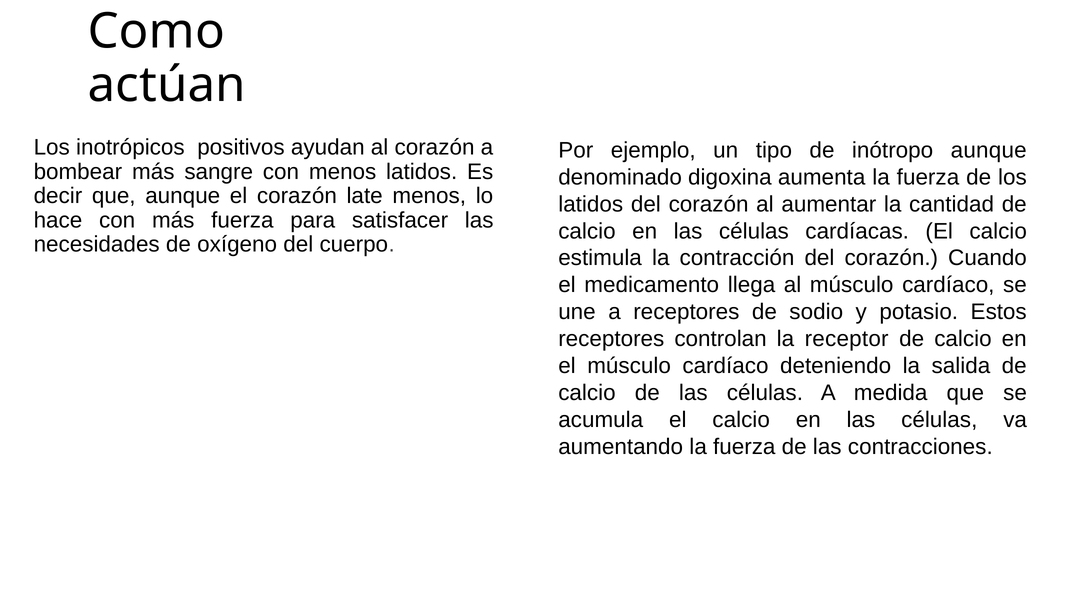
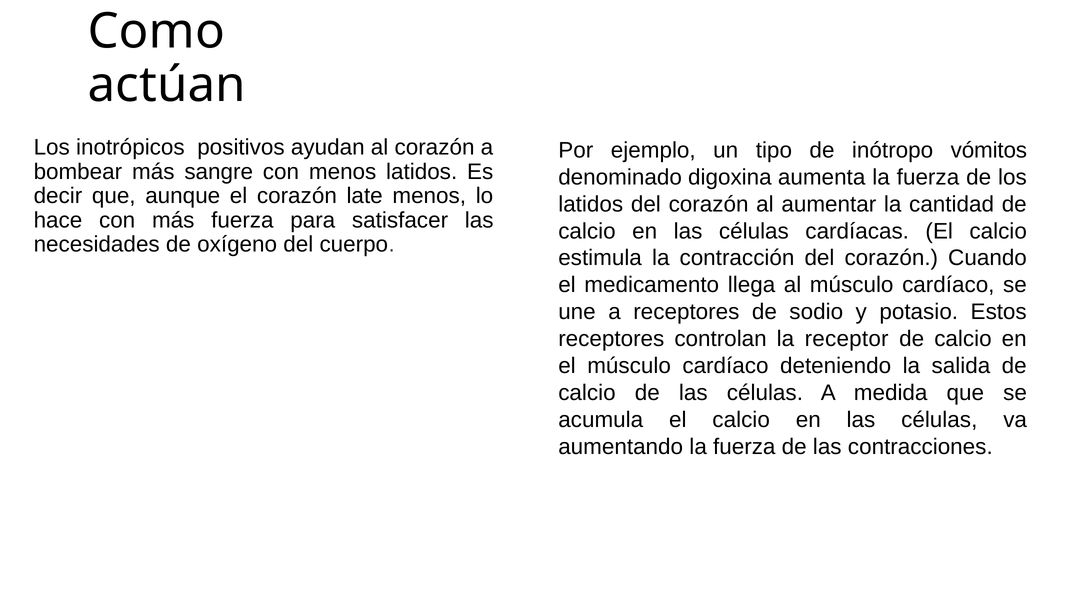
inótropo aunque: aunque -> vómitos (989, 150)
